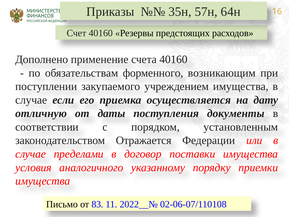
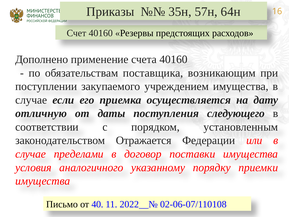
форменного: форменного -> поставщика (153, 73)
документы: документы -> следующего (236, 113)
83: 83 -> 40 (97, 204)
